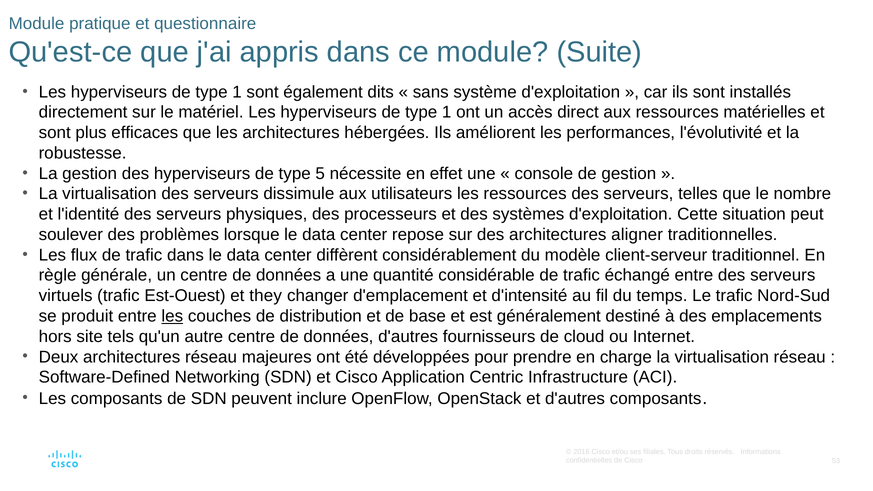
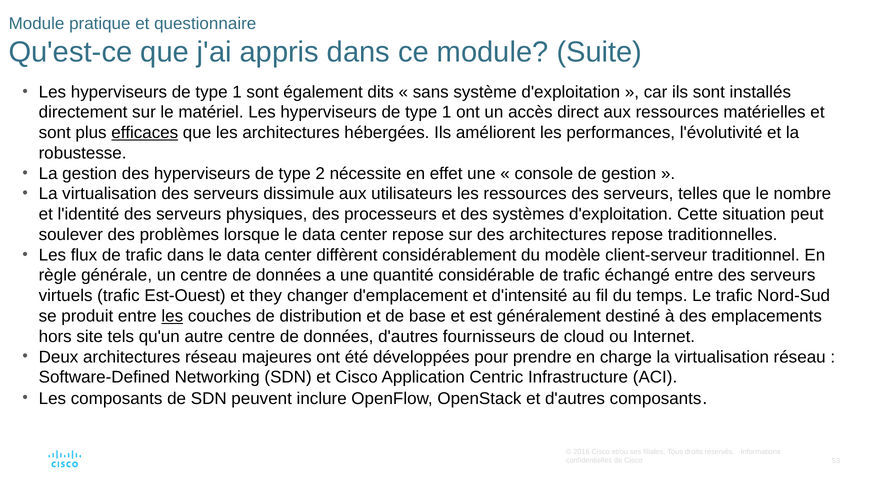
efficaces underline: none -> present (145, 133)
5: 5 -> 2 (320, 174)
architectures aligner: aligner -> repose (637, 235)
